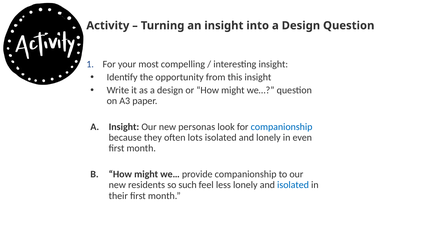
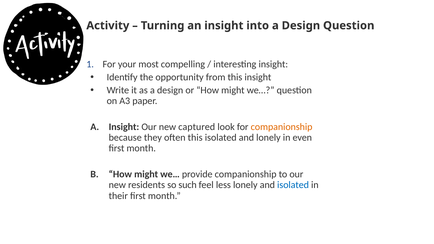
personas: personas -> captured (197, 127)
companionship colour: blue -> orange (282, 127)
often lots: lots -> this (195, 138)
